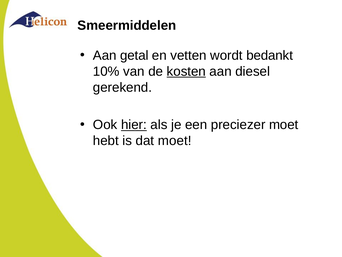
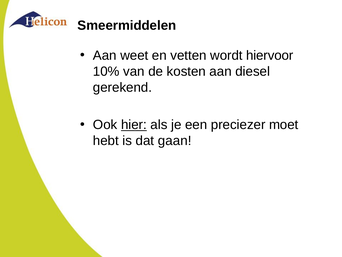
getal: getal -> weet (134, 55)
bedankt: bedankt -> hiervoor (270, 55)
kosten underline: present -> none (186, 71)
dat moet: moet -> gaan (175, 141)
